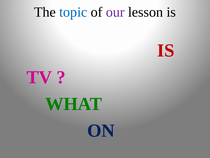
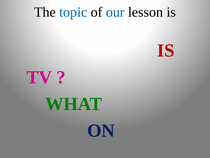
our colour: purple -> blue (115, 12)
